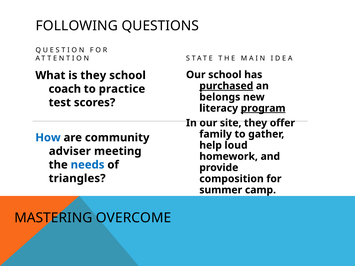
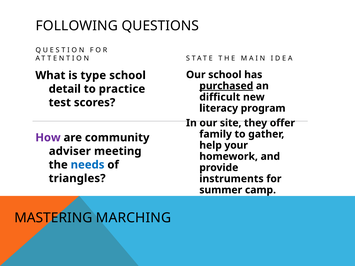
is they: they -> type (93, 75)
coach: coach -> detail (65, 89)
belongs: belongs -> difficult (220, 97)
program underline: present -> none (263, 108)
How colour: blue -> purple (48, 138)
loud: loud -> your (236, 145)
composition: composition -> instruments (231, 179)
OVERCOME: OVERCOME -> MARCHING (134, 218)
